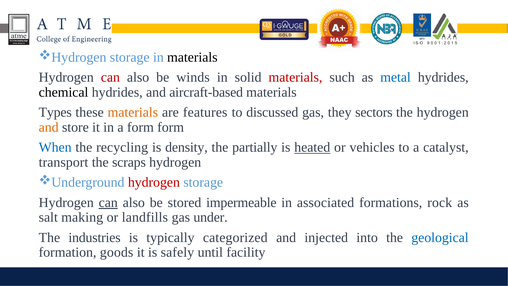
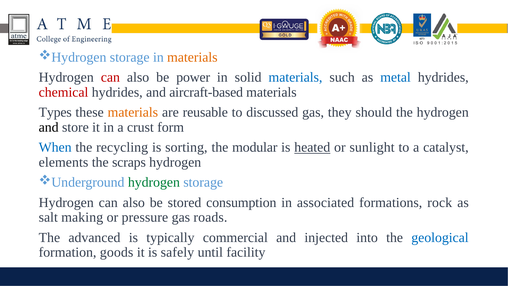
materials colour: black -> orange (192, 57)
winds: winds -> power (193, 77)
materials colour: red -> blue (295, 77)
chemical colour: black -> red (64, 92)
features: features -> reusable (205, 112)
sectors: sectors -> should (374, 112)
and colour: orange -> black (49, 127)
a form: form -> crust (140, 127)
density: density -> sorting (186, 147)
partially: partially -> modular (255, 147)
vehicles: vehicles -> sunlight (372, 147)
transport: transport -> elements (63, 162)
hydrogen colour: red -> green (154, 182)
can underline: present -> none (108, 202)
impermeable: impermeable -> consumption (241, 202)
landfills: landfills -> pressure (145, 217)
under: under -> roads (210, 217)
industries: industries -> advanced (94, 237)
categorized: categorized -> commercial (235, 237)
